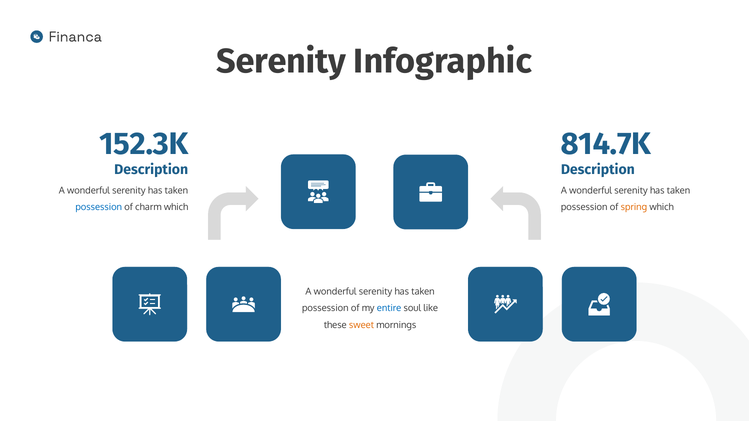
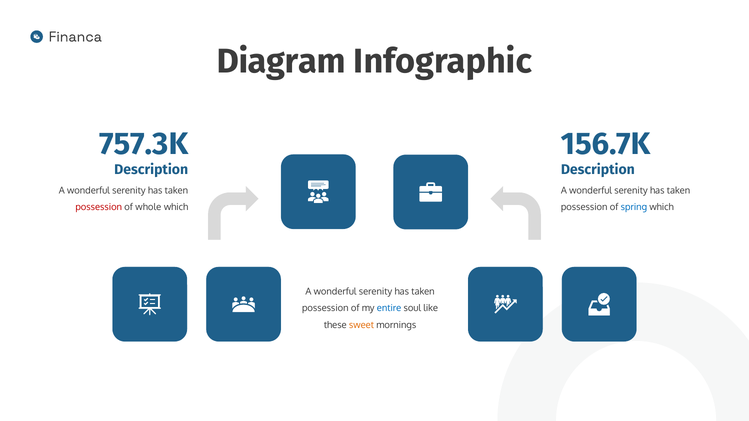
Serenity: Serenity -> Diagram (281, 62)
152.3K: 152.3K -> 757.3K (144, 144)
814.7K: 814.7K -> 156.7K (606, 144)
possession colour: blue -> red (99, 207)
charm: charm -> whole (148, 207)
spring colour: orange -> blue (634, 207)
